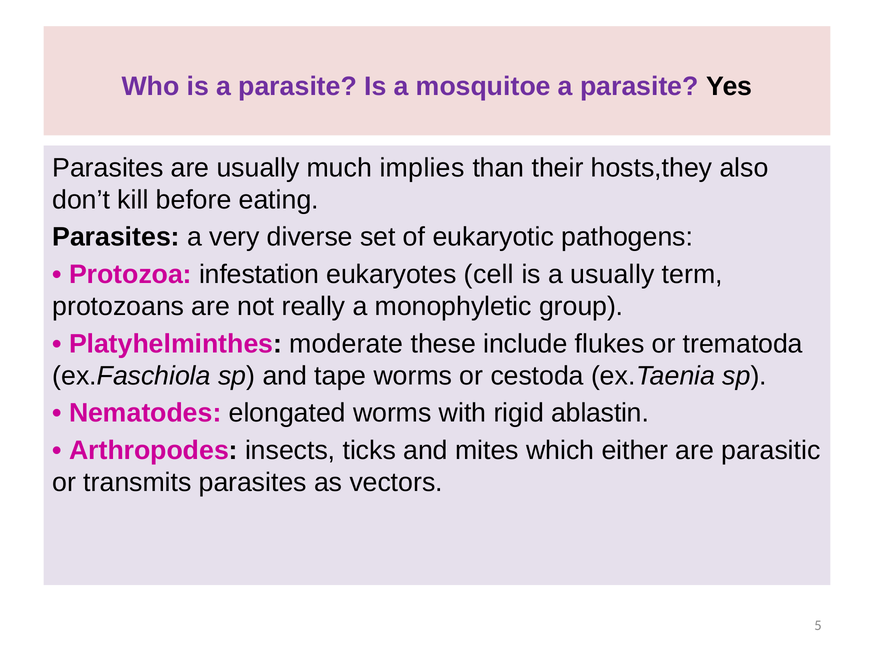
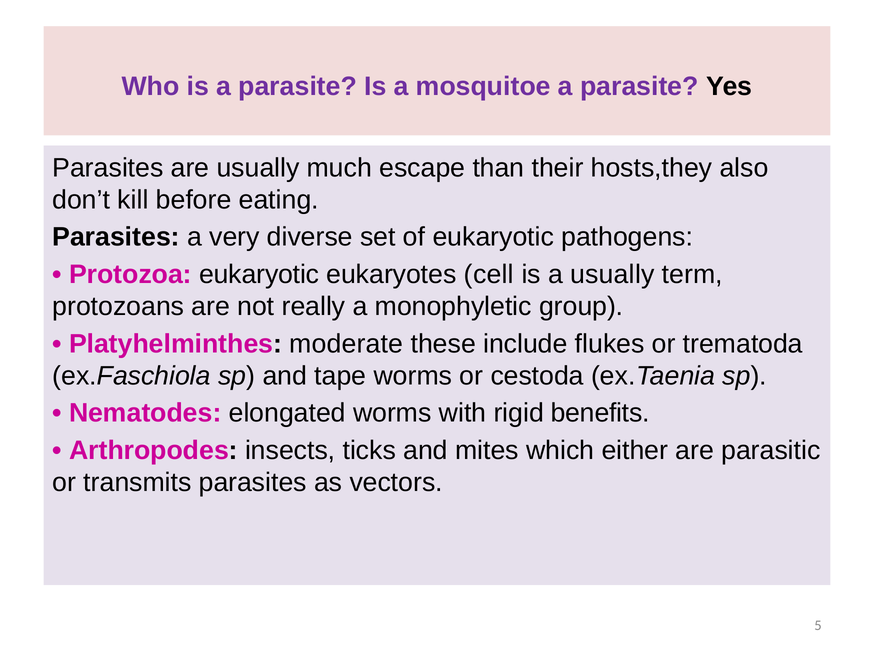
implies: implies -> escape (422, 168)
Protozoa infestation: infestation -> eukaryotic (259, 275)
ablastin: ablastin -> benefits (600, 413)
